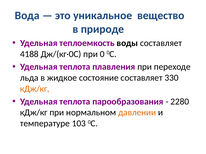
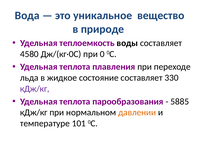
4188: 4188 -> 4580 (29, 54)
кДж/кг colour: orange -> purple (35, 89)
2280: 2280 -> 5885 (180, 102)
103: 103 -> 101 (79, 124)
